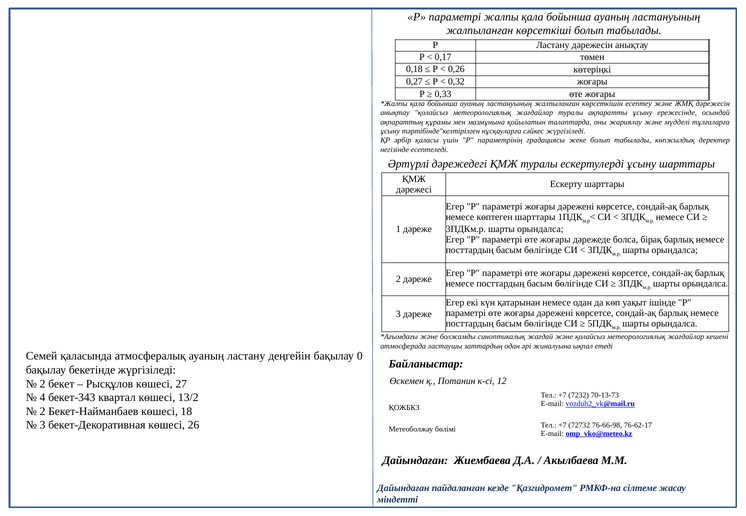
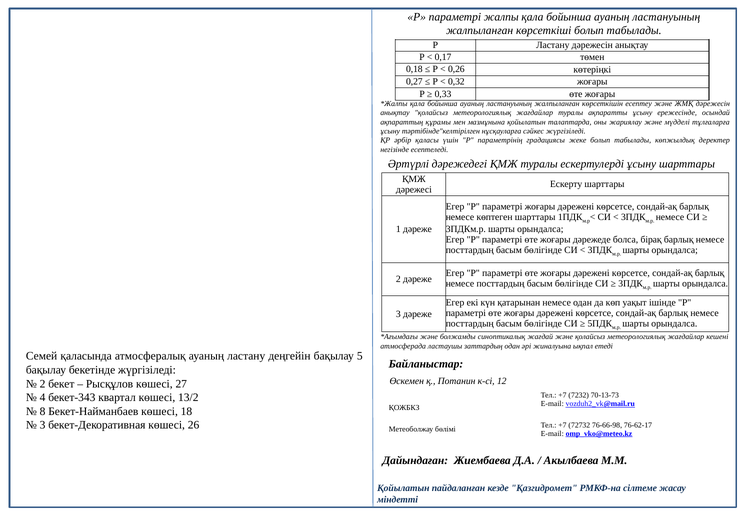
0: 0 -> 5 (360, 357)
2: 2 -> 8 (43, 412)
Дайындаған: Дайындаған -> Қойылатын (403, 489)
